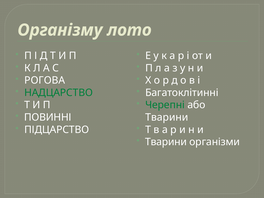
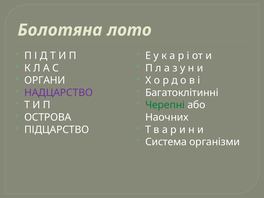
Організму: Організму -> Болотяна (60, 30)
РОГОВА: РОГОВА -> ОРГАНИ (45, 80)
НАДЦАРСТВО colour: green -> purple (59, 93)
ПОВИННІ: ПОВИННІ -> ОСТРОВА (48, 117)
Тварини: Тварини -> Наочних (167, 117)
Тварини: Тварини -> Система (166, 142)
